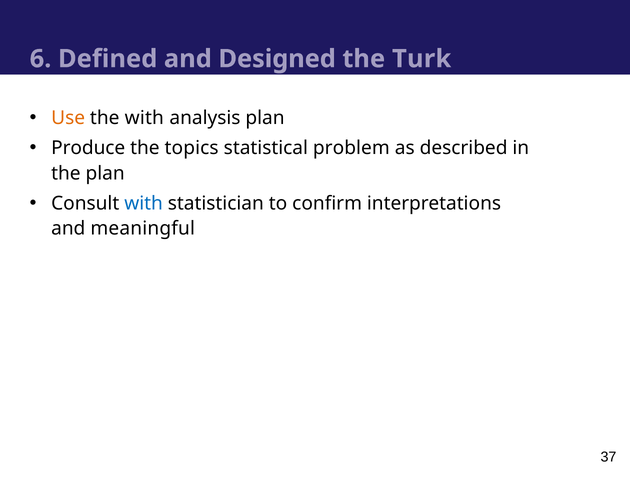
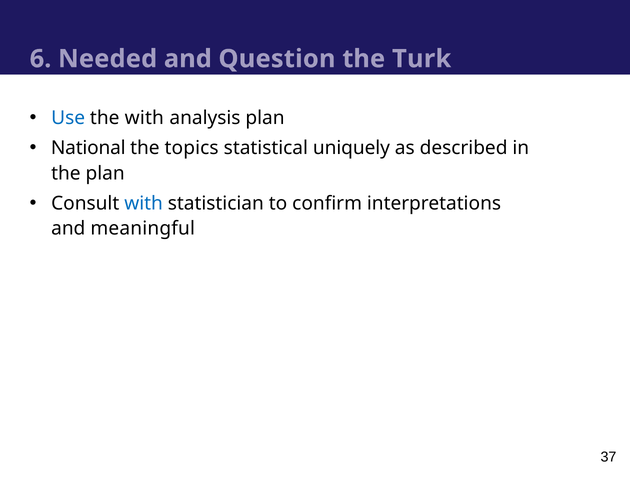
Defined: Defined -> Needed (108, 59)
Designed: Designed -> Question (277, 59)
Use colour: orange -> blue (68, 118)
Produce: Produce -> National (88, 148)
problem: problem -> uniquely (351, 148)
